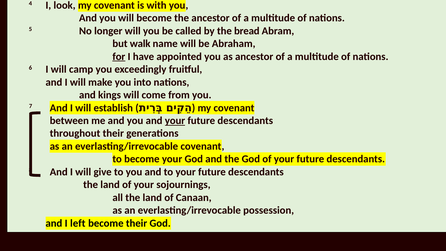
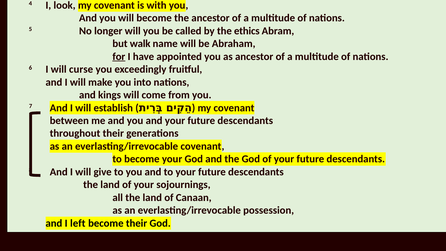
bread: bread -> ethics (247, 31)
camp: camp -> curse (81, 69)
your underline: present -> none (175, 121)
